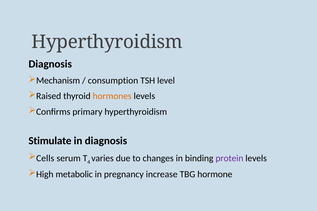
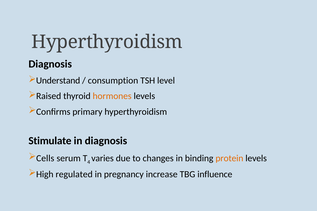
Mechanism: Mechanism -> Understand (58, 81)
protein colour: purple -> orange (229, 159)
metabolic: metabolic -> regulated (74, 175)
hormone: hormone -> influence (215, 175)
